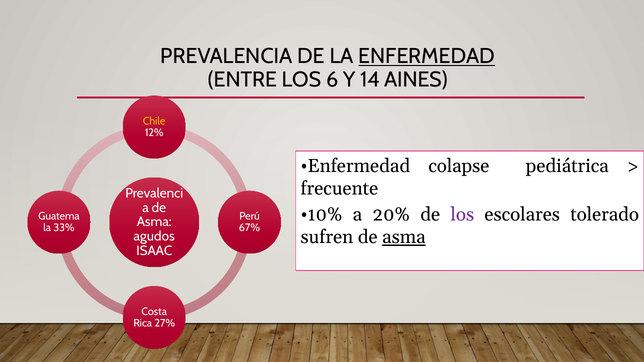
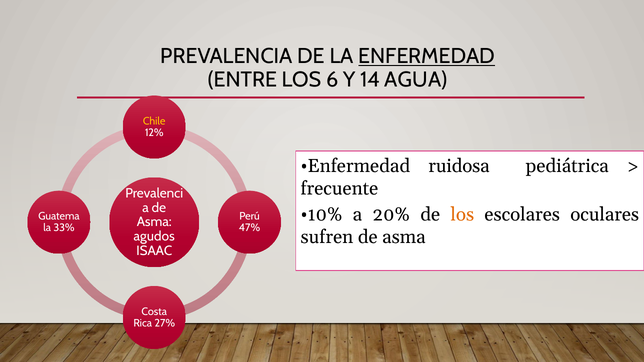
AINES: AINES -> AGUA (416, 80)
colapse: colapse -> ruidosa (459, 166)
los colour: purple -> orange (462, 215)
tolerado: tolerado -> oculares (605, 215)
67%: 67% -> 47% (249, 228)
asma underline: present -> none (404, 237)
